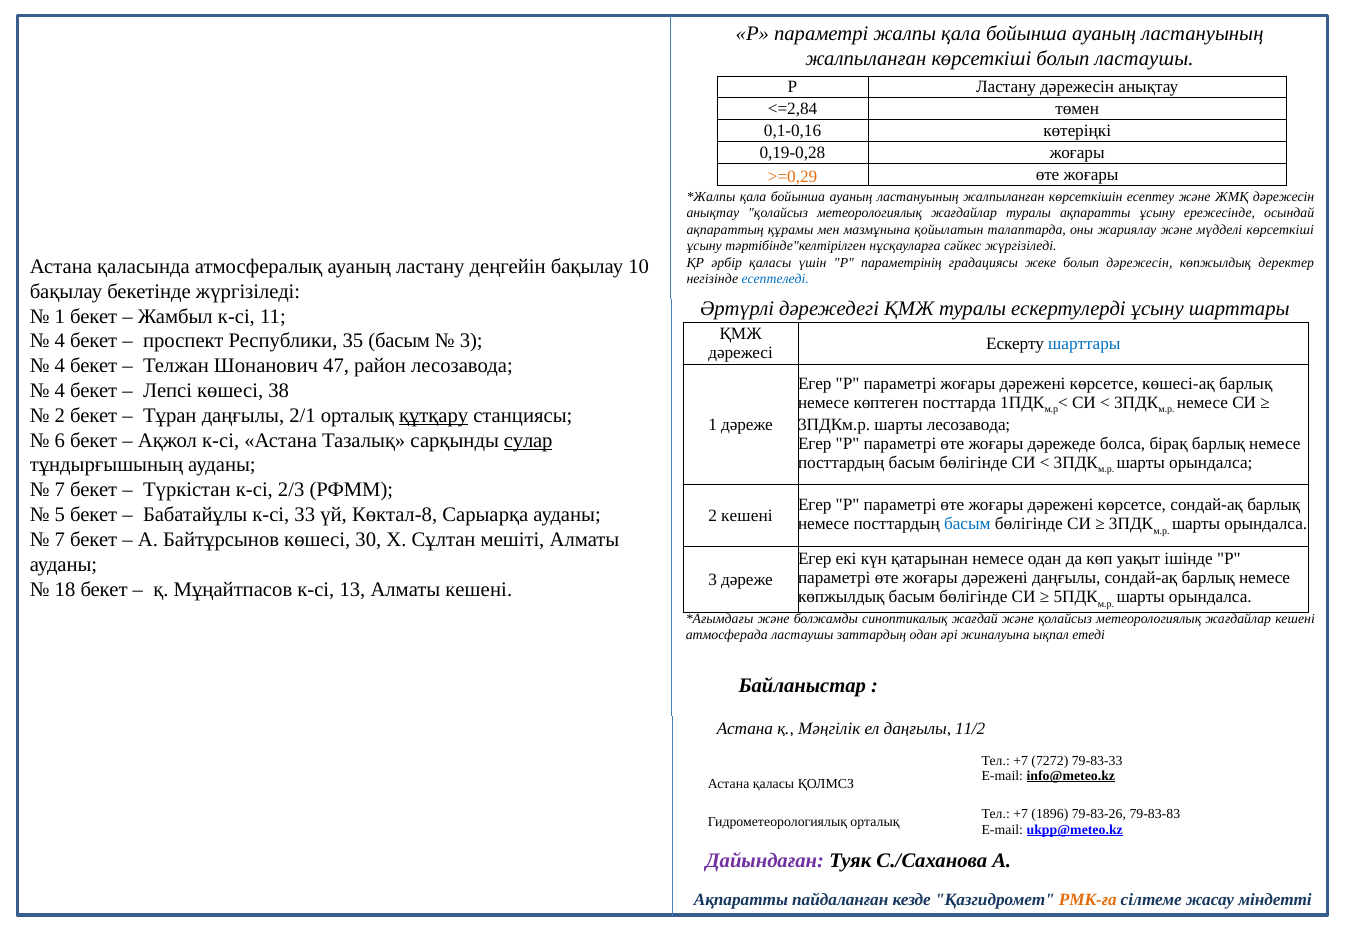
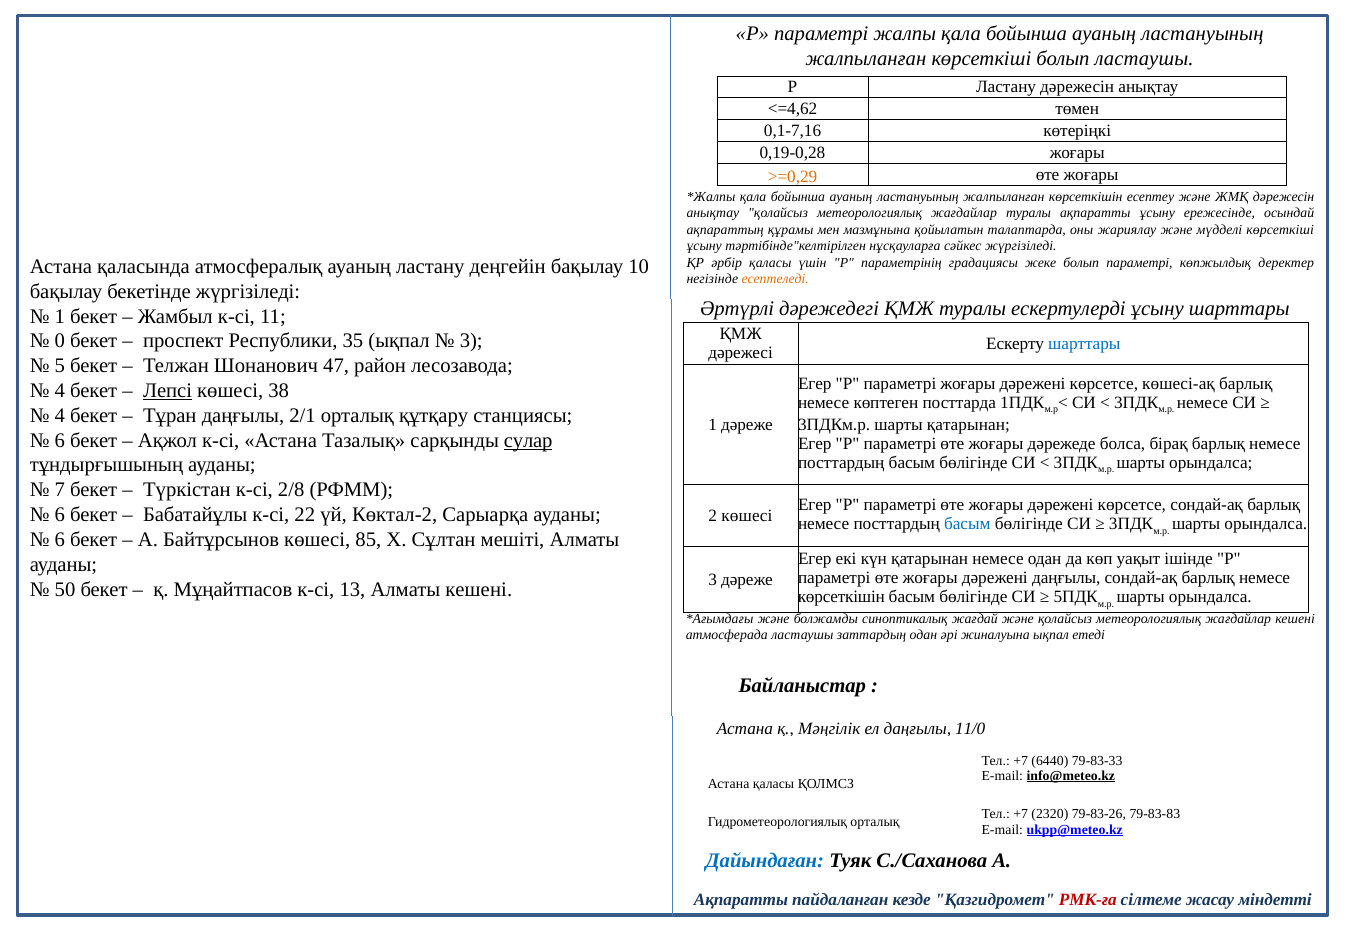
<=2,84: <=2,84 -> <=4,62 (793, 108)
0,1-0,16: 0,1-0,16 -> 0,1-7,16 (793, 131)
болып дәрежесін: дәрежесін -> параметрі (1139, 263)
есептеледі colour: blue -> orange (775, 279)
4: 4 -> 0 (60, 341)
35 басым: басым -> ықпал (399, 341)
4: 4 -> 5 (60, 366)
Лепсі underline: none -> present (168, 391)
2: 2 -> 4 (60, 416)
құтқару underline: present -> none (434, 416)
шарты лесозавода: лесозавода -> қатарынан (968, 425)
2/3: 2/3 -> 2/8 (291, 490)
5: 5 -> 6 (60, 515)
33: 33 -> 22 (305, 515)
Көктал-8: Көктал-8 -> Көктал-2 (395, 515)
2 кешені: кешені -> көшесі (747, 516)
7: 7 -> 6 (60, 540)
30: 30 -> 85 (368, 540)
18: 18 -> 50 (65, 589)
көпжылдық: көпжылдық -> көрсеткішін (841, 597)
11/2: 11/2 -> 11/0 (970, 729)
7272: 7272 -> 6440 (1050, 761)
1896: 1896 -> 2320 (1050, 815)
Дайындаған colour: purple -> blue (765, 861)
РМК-ға colour: orange -> red (1088, 900)
